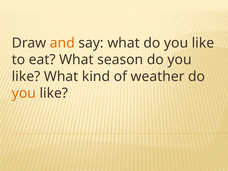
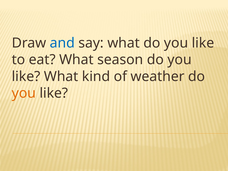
and colour: orange -> blue (62, 43)
